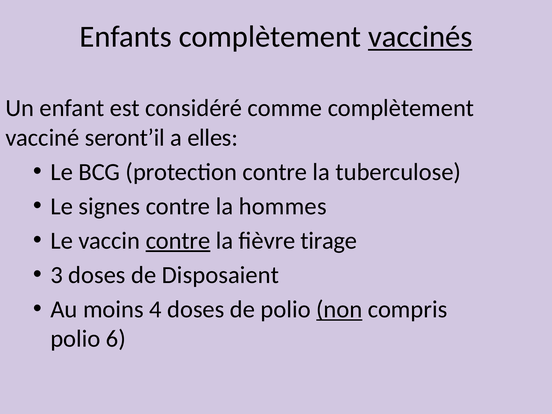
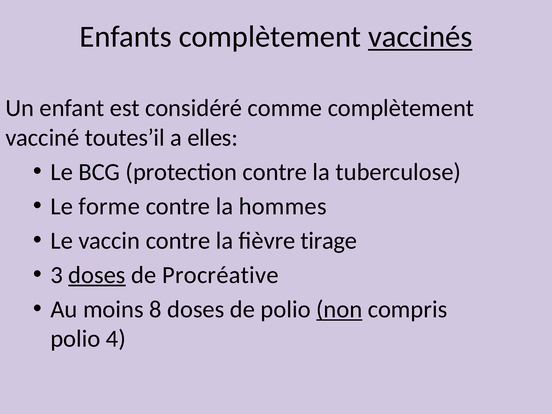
seront’il: seront’il -> toutes’il (125, 138)
signes: signes -> forme (109, 206)
contre underline: present -> none (178, 241)
doses underline: none -> present (97, 275)
Disposaient: Disposaient -> Procréative (220, 275)
4: 4 -> 8 (155, 309)
6: 6 -> 4 (116, 339)
